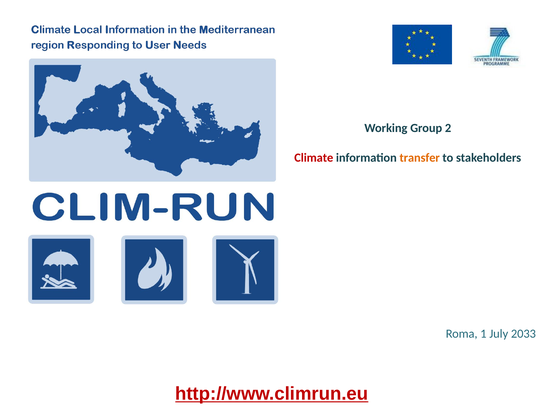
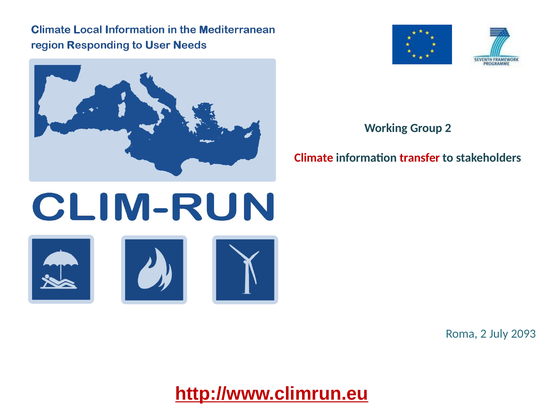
transfer colour: orange -> red (420, 158)
Roma 1: 1 -> 2 (483, 334)
2033: 2033 -> 2093 (523, 334)
